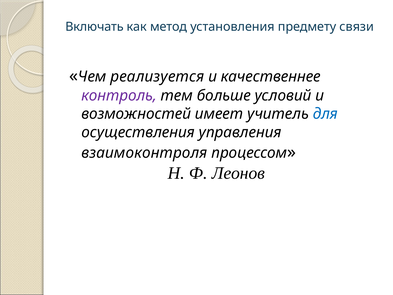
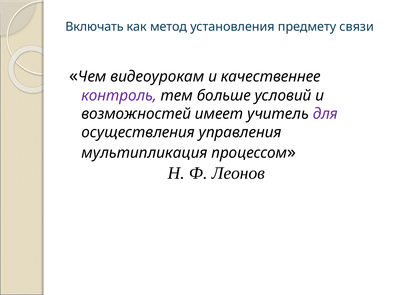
реализуется: реализуется -> видеоурокам (157, 77)
для colour: blue -> purple (325, 114)
взаимоконтроля: взаимоконтроля -> мультипликация (144, 153)
